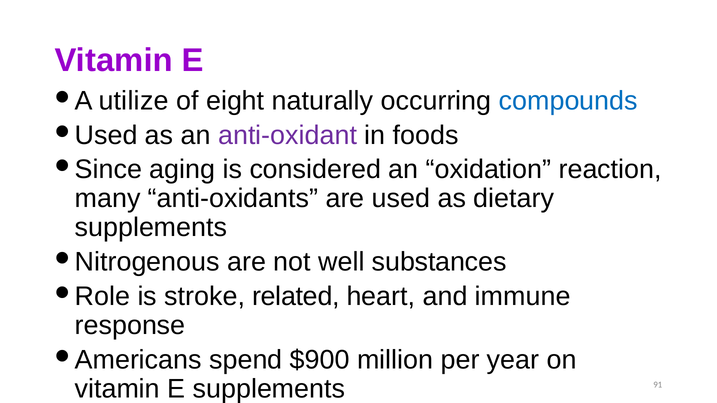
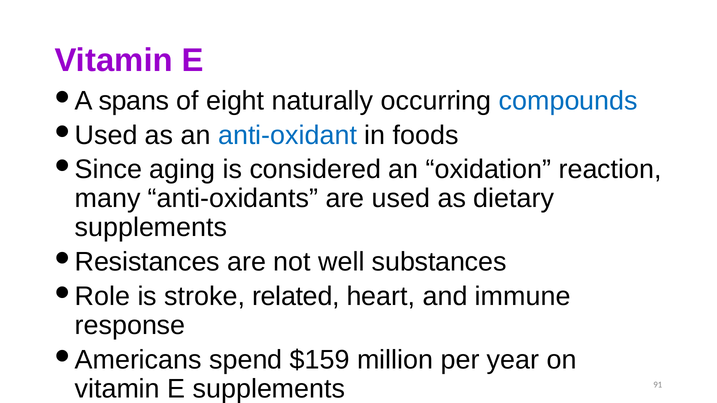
utilize: utilize -> spans (134, 101)
anti-oxidant colour: purple -> blue (288, 135)
Nitrogenous: Nitrogenous -> Resistances (147, 262)
$900: $900 -> $159 (320, 360)
